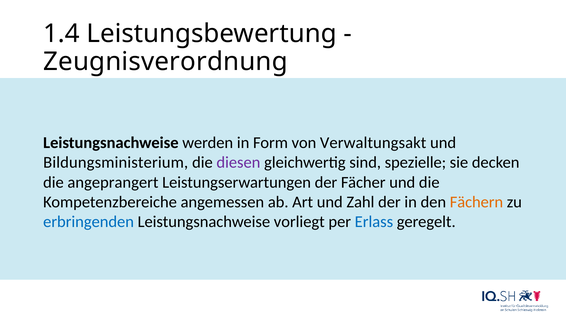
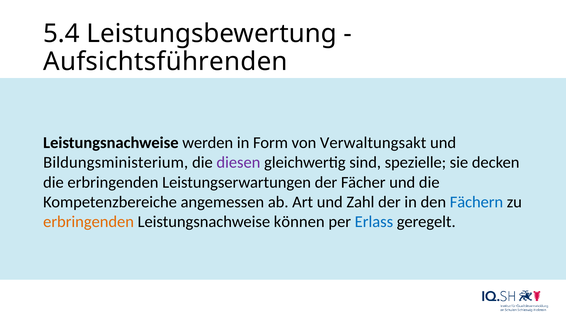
1.4: 1.4 -> 5.4 (61, 34)
Zeugnisverordnung: Zeugnisverordnung -> Aufsichtsführenden (165, 62)
die angeprangert: angeprangert -> erbringenden (113, 182)
Fächern colour: orange -> blue (476, 202)
erbringenden colour: blue -> orange (89, 222)
vorliegt: vorliegt -> können (299, 222)
